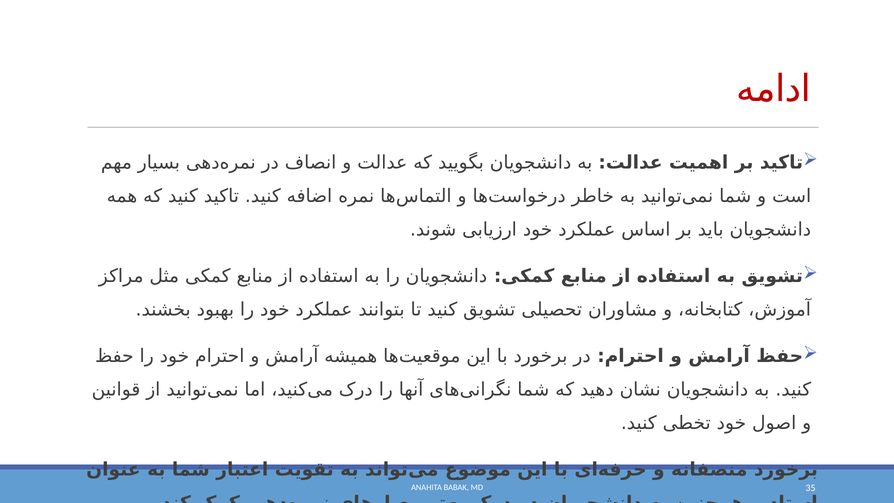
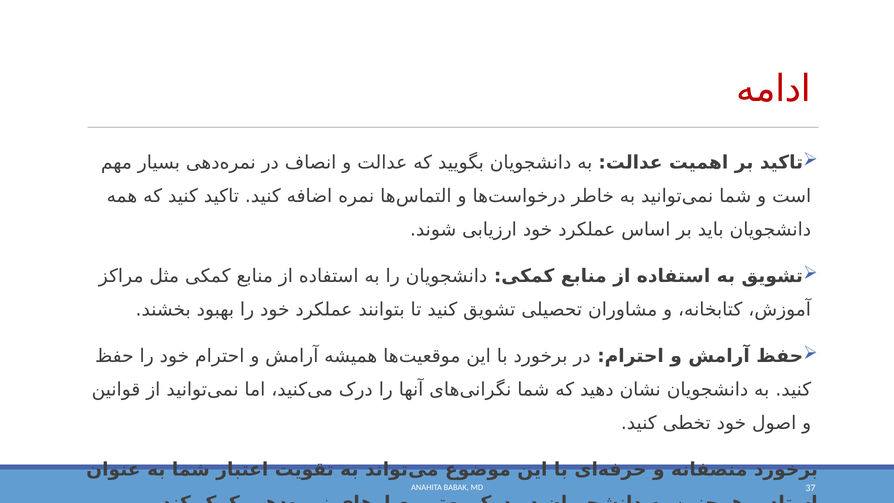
35: 35 -> 37 (811, 488)
